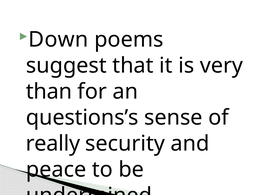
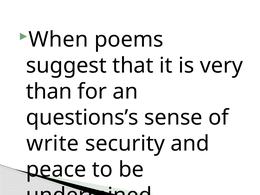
Down: Down -> When (58, 40)
really: really -> write (53, 144)
